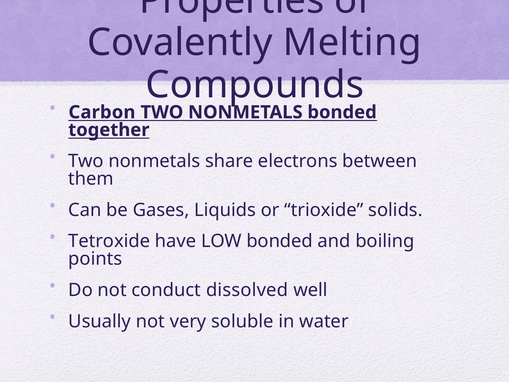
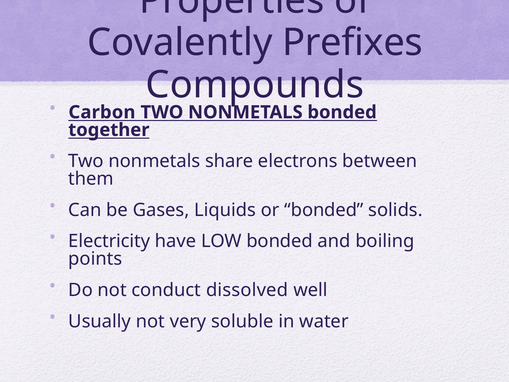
Melting: Melting -> Prefixes (353, 43)
or trioxide: trioxide -> bonded (324, 210)
Tetroxide: Tetroxide -> Electricity (109, 241)
